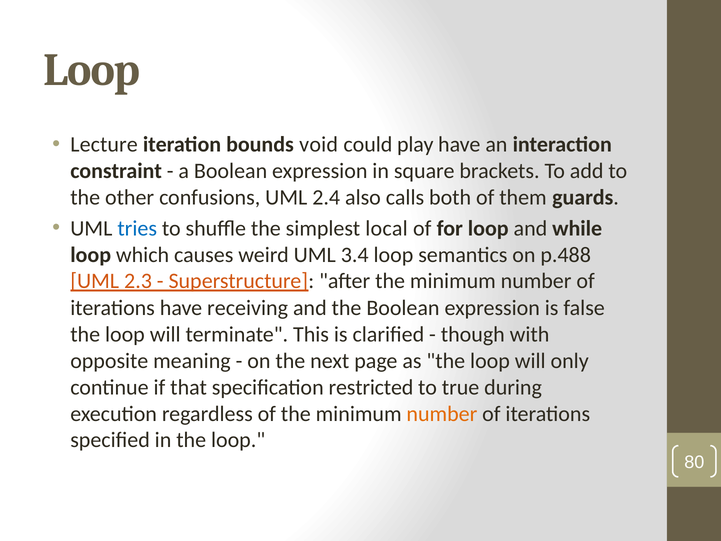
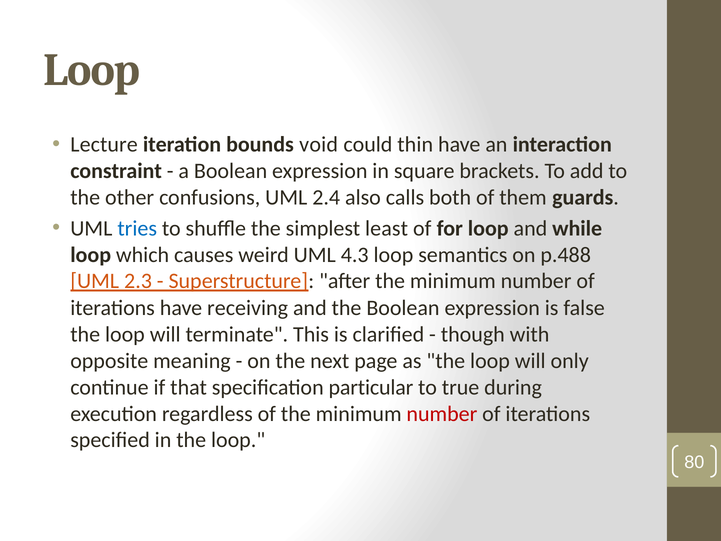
play: play -> thin (415, 145)
local: local -> least (387, 228)
3.4: 3.4 -> 4.3 (355, 255)
restricted: restricted -> particular (371, 387)
number colour: orange -> red (442, 414)
